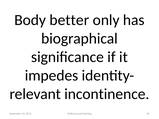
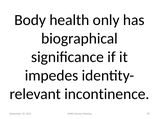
better: better -> health (69, 20)
